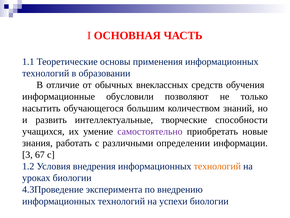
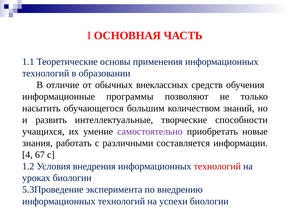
обусловили: обусловили -> программы (130, 96)
определении: определении -> составляется (183, 143)
3: 3 -> 4 (27, 154)
технологий colour: orange -> red (217, 166)
4.3Проведение: 4.3Проведение -> 5.3Проведение (53, 189)
